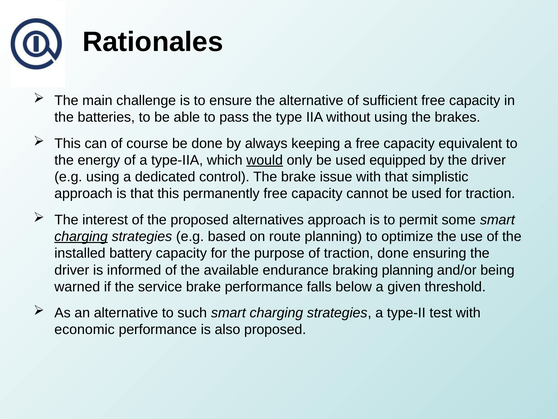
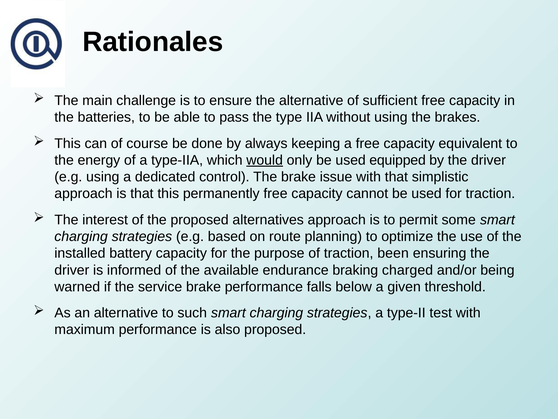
charging underline: present -> none (81, 236)
traction done: done -> been (393, 253)
braking planning: planning -> charged (408, 270)
economic: economic -> maximum (85, 329)
